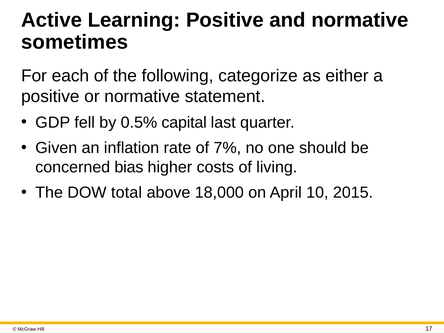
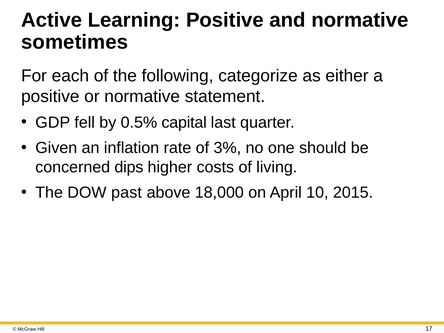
7%: 7% -> 3% (227, 148)
bias: bias -> dips (129, 167)
total: total -> past (127, 193)
